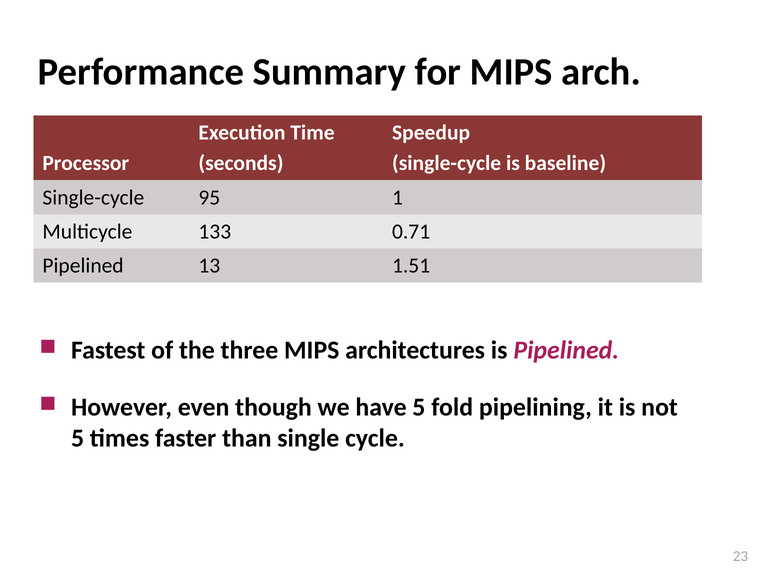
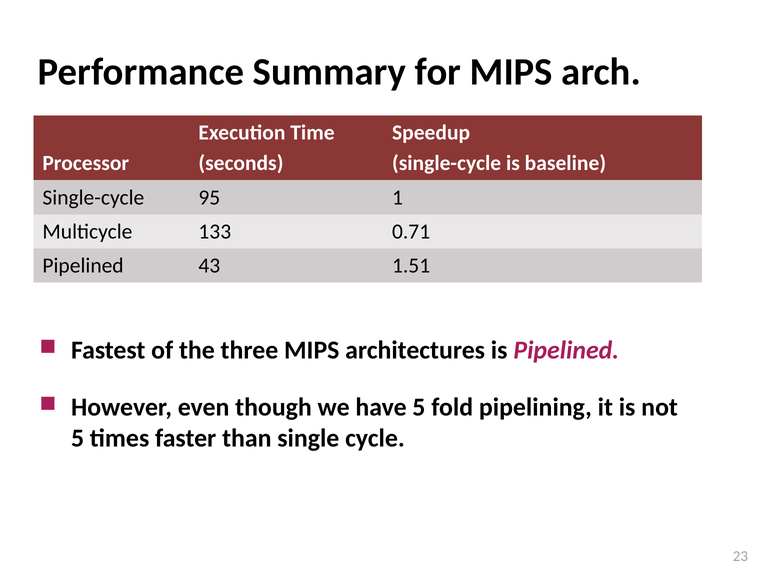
13: 13 -> 43 (209, 266)
